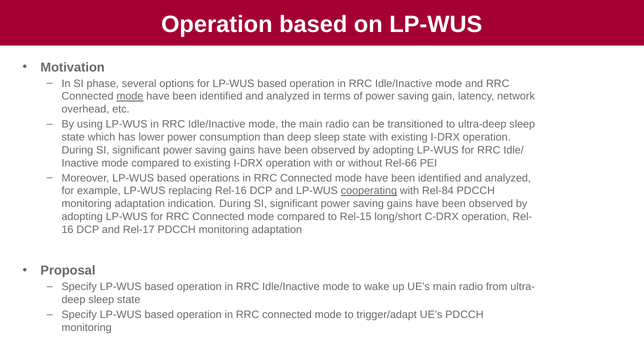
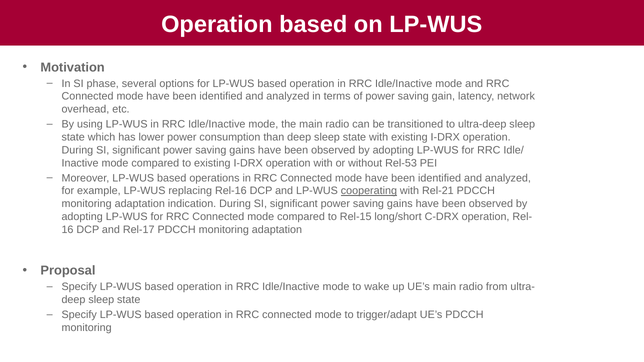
mode underline: present -> none (130, 96)
Rel-66: Rel-66 -> Rel-53 (401, 163)
Rel-84: Rel-84 -> Rel-21 (438, 191)
